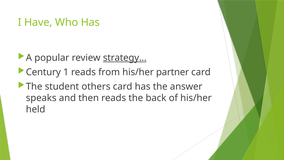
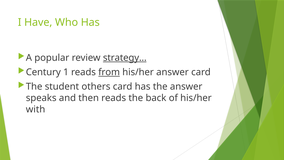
from underline: none -> present (109, 72)
his/her partner: partner -> answer (172, 72)
held: held -> with (36, 109)
